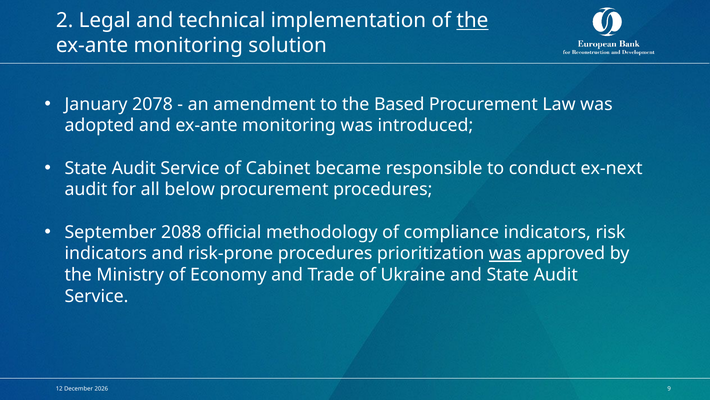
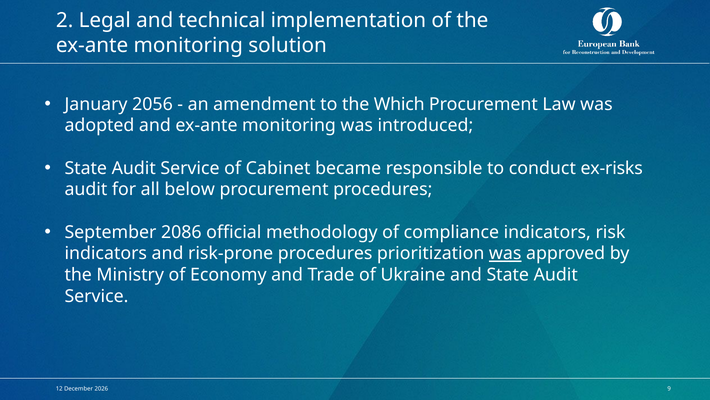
the underline: present -> none (472, 20)
2078: 2078 -> 2056 (152, 104)
Based: Based -> Which (399, 104)
ex-next: ex-next -> ex-risks (612, 168)
2088: 2088 -> 2086 (181, 232)
